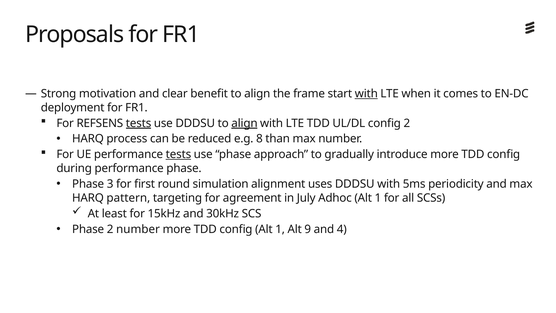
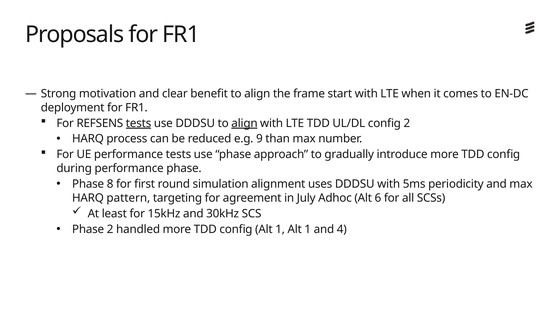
with underline: present -> none (366, 94)
8: 8 -> 9 (259, 139)
tests underline: present -> none (178, 154)
3: 3 -> 8 (110, 184)
Adhoc Alt 1: 1 -> 6 (378, 198)
2 number: number -> handled (138, 229)
1 Alt 9: 9 -> 1 (308, 229)
